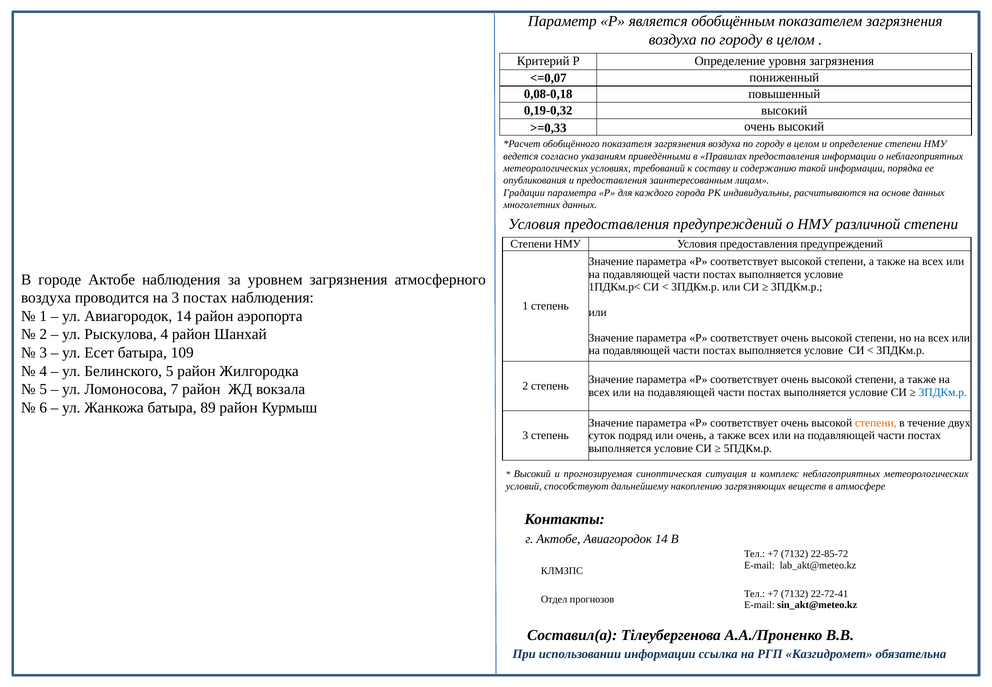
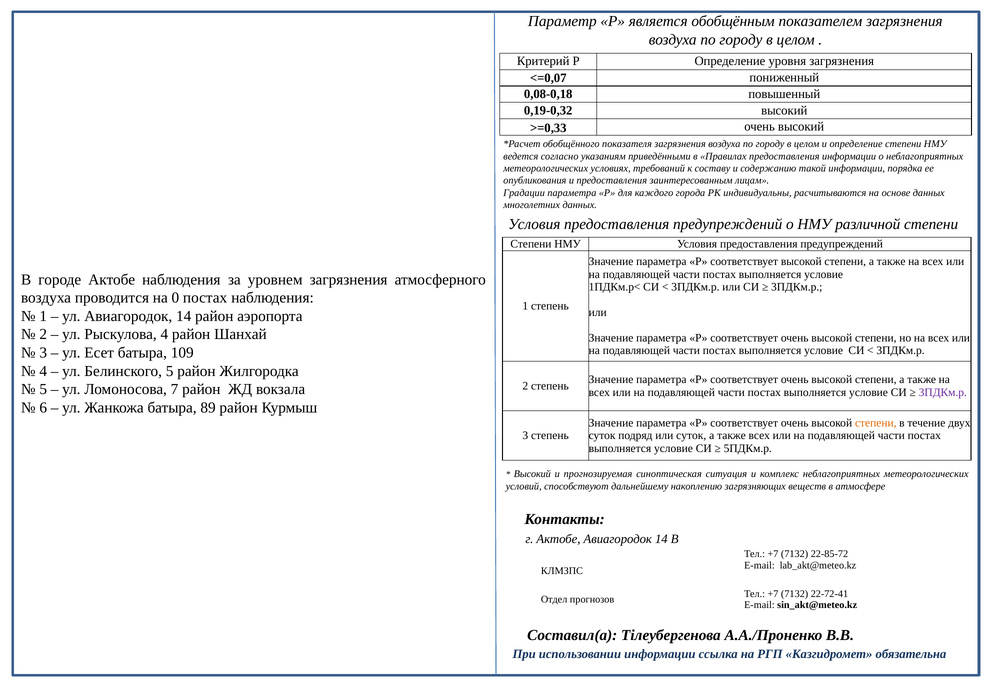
на 3: 3 -> 0 (175, 298)
3ПДКм.р colour: blue -> purple (943, 392)
или очень: очень -> суток (691, 435)
